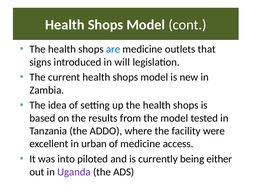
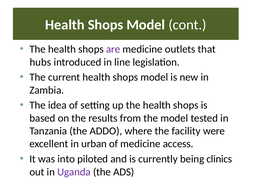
are colour: blue -> purple (113, 49)
signs: signs -> hubs (40, 62)
will: will -> line (122, 62)
either: either -> clinics (219, 159)
